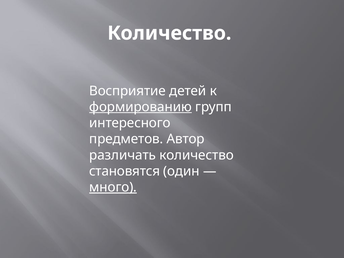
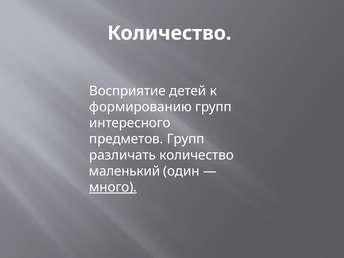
формированию underline: present -> none (140, 107)
предметов Автор: Автор -> Групп (186, 139)
становятся: становятся -> маленький (125, 171)
